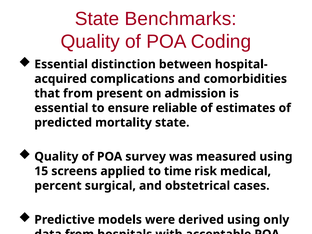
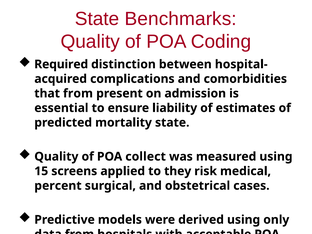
Essential: Essential -> Required (61, 64)
reliable: reliable -> liability (175, 108)
survey: survey -> collect (146, 157)
time: time -> they (178, 171)
